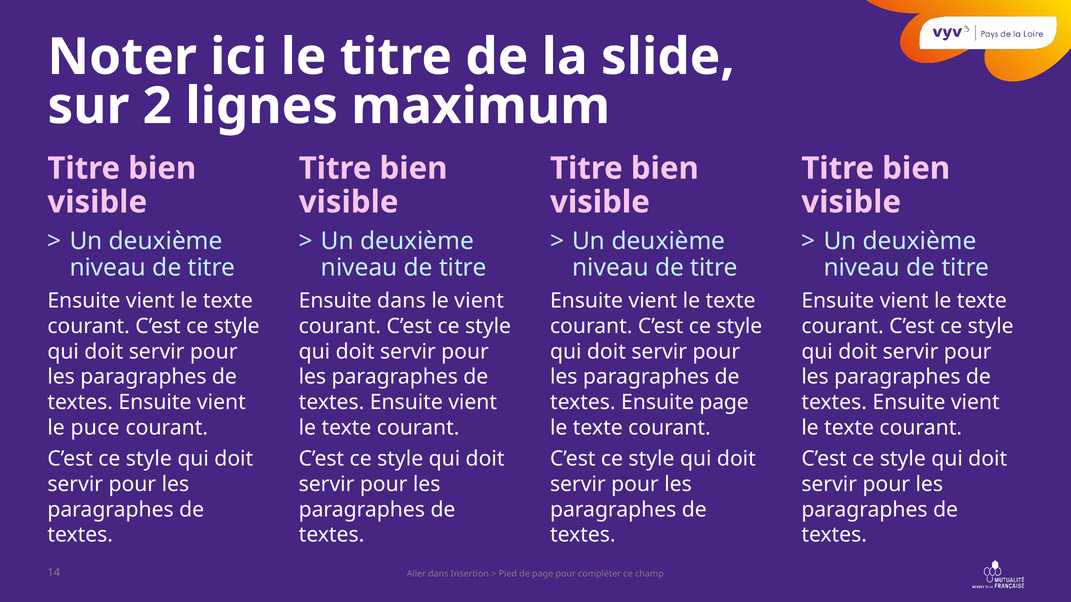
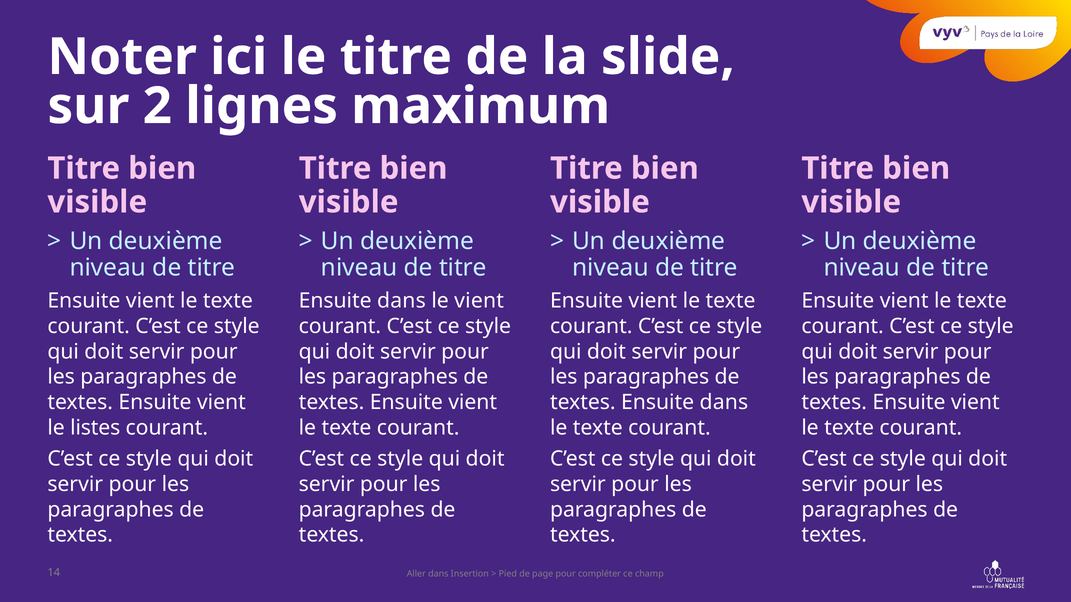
textes Ensuite page: page -> dans (724, 403)
puce: puce -> listes (95, 428)
